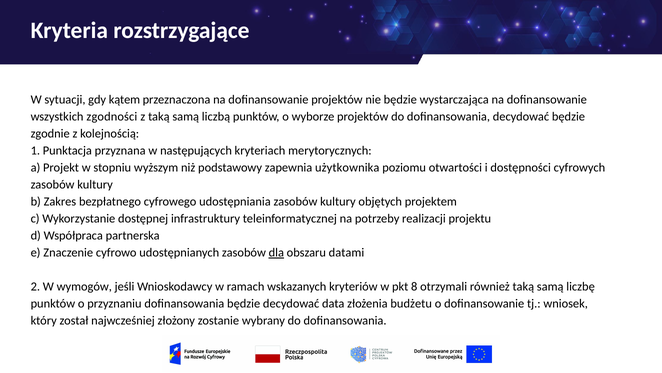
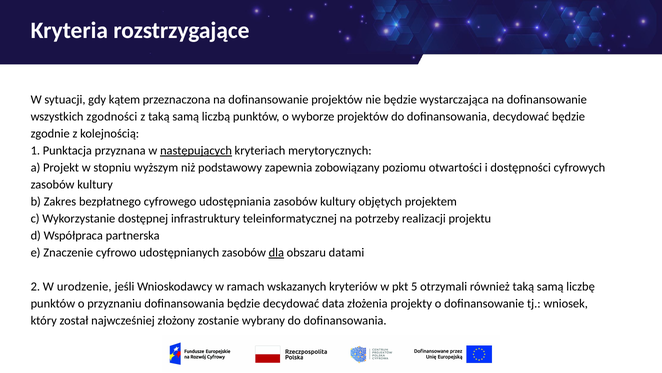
następujących underline: none -> present (196, 150)
użytkownika: użytkownika -> zobowiązany (347, 167)
wymogów: wymogów -> urodzenie (84, 286)
8: 8 -> 5 (414, 286)
budżetu: budżetu -> projekty (411, 303)
